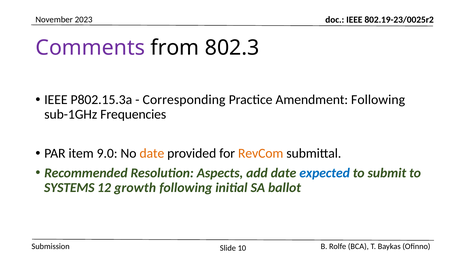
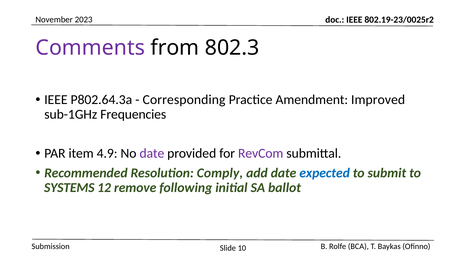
P802.15.3a: P802.15.3a -> P802.64.3a (101, 100)
Amendment Following: Following -> Improved (378, 100)
9.0: 9.0 -> 4.9 (107, 154)
date colour: orange -> purple (152, 154)
RevCom colour: orange -> purple (261, 154)
Aspects: Aspects -> Comply (220, 173)
growth: growth -> remove (135, 188)
